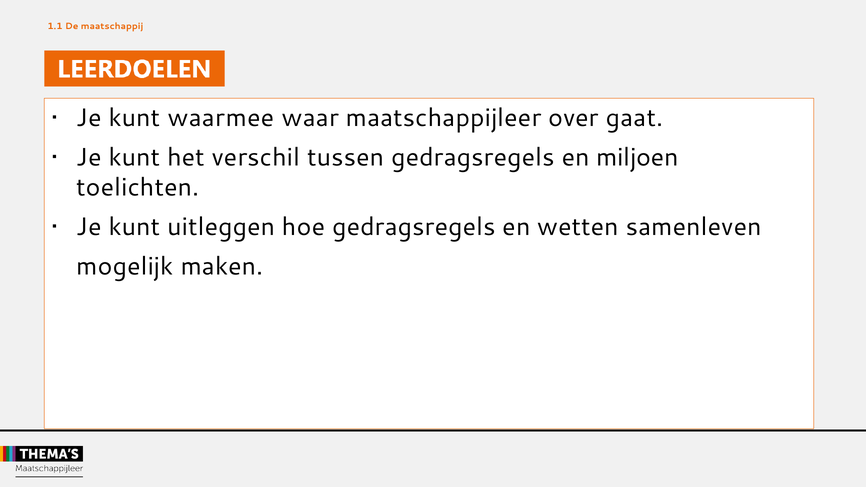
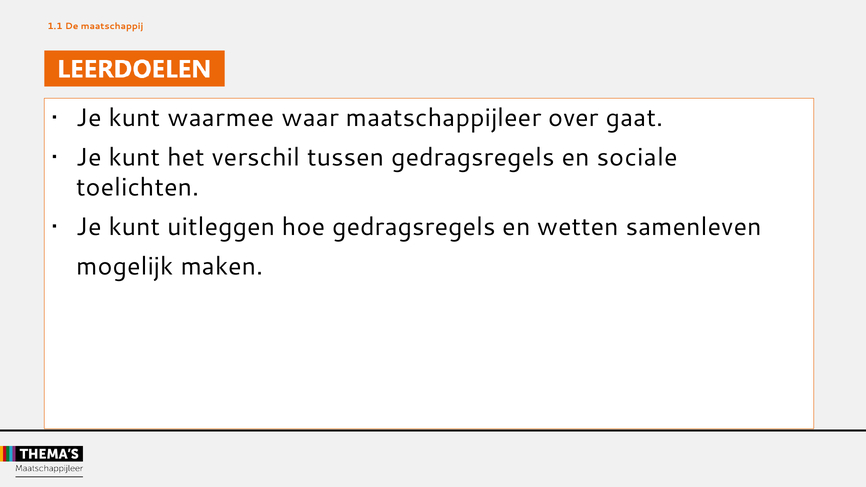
miljoen: miljoen -> sociale (637, 157)
